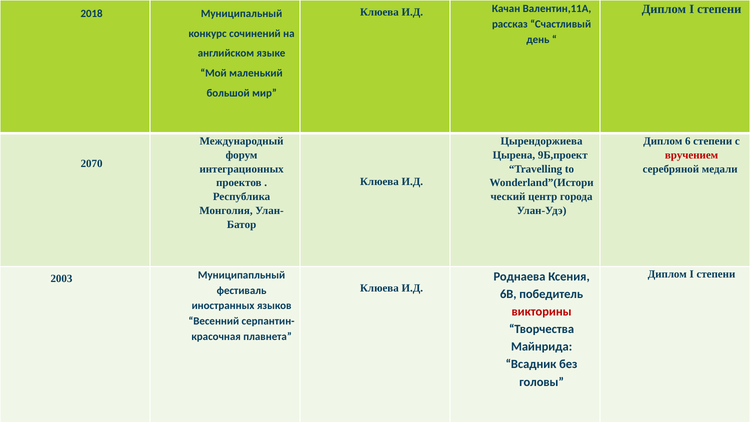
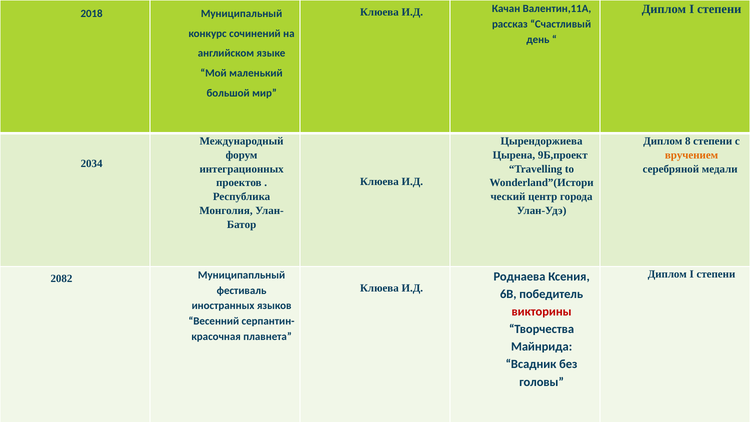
6: 6 -> 8 (688, 141)
вручением colour: red -> orange (692, 155)
2070: 2070 -> 2034 (92, 163)
2003: 2003 -> 2082 (61, 279)
